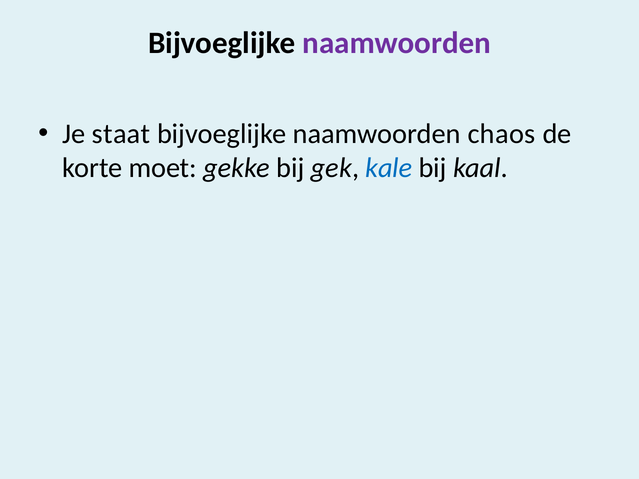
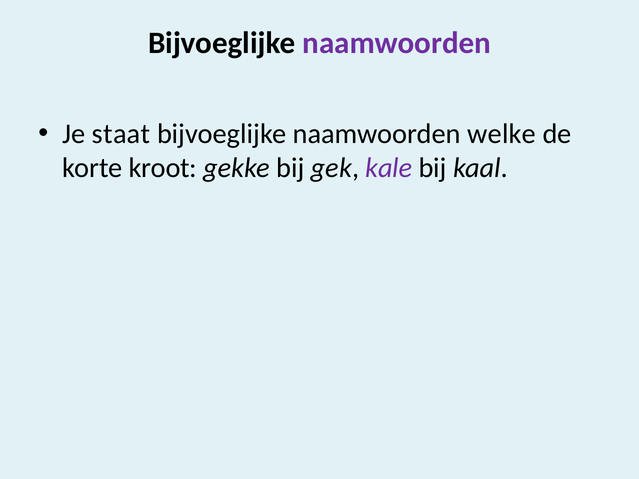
chaos: chaos -> welke (502, 134)
moet: moet -> kroot (163, 168)
kale colour: blue -> purple (389, 168)
